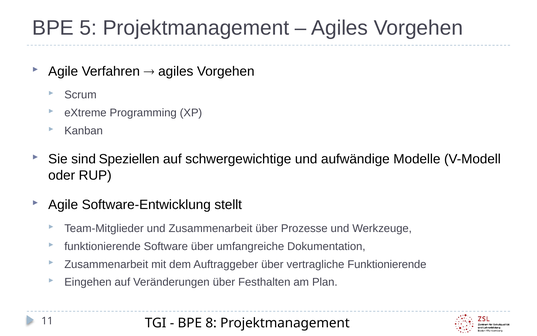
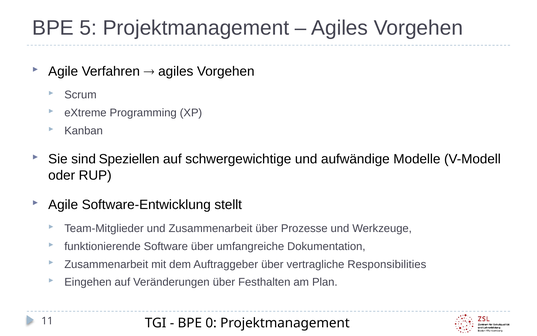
vertragliche Funktionierende: Funktionierende -> Responsibilities (387, 264)
8: 8 -> 0 (211, 323)
